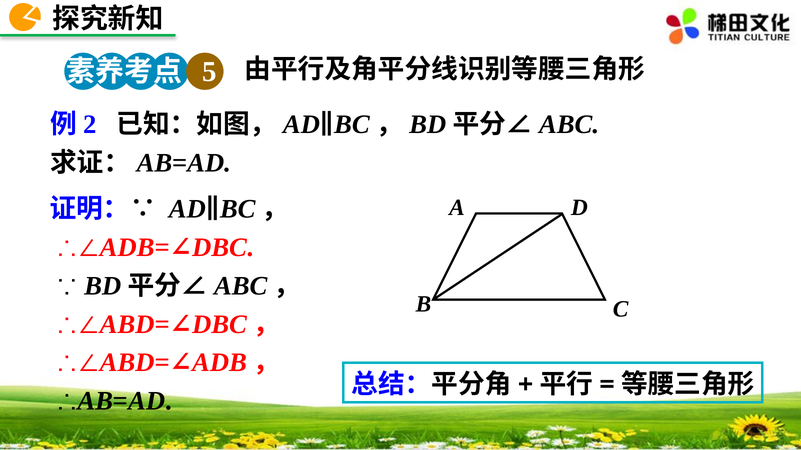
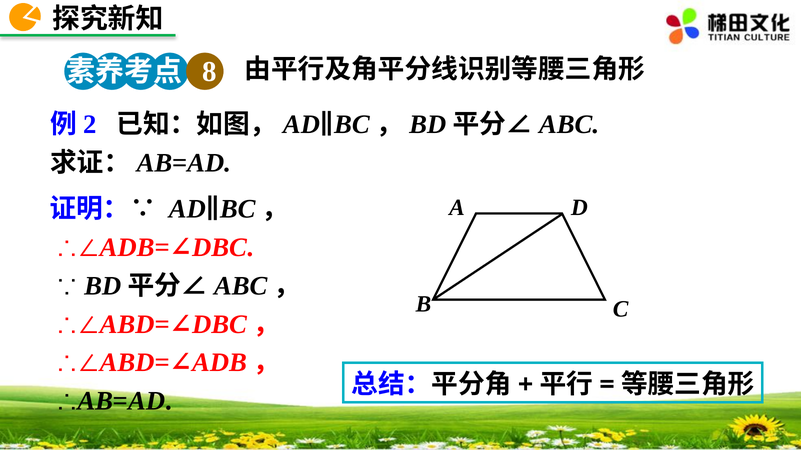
5: 5 -> 8 (209, 72)
